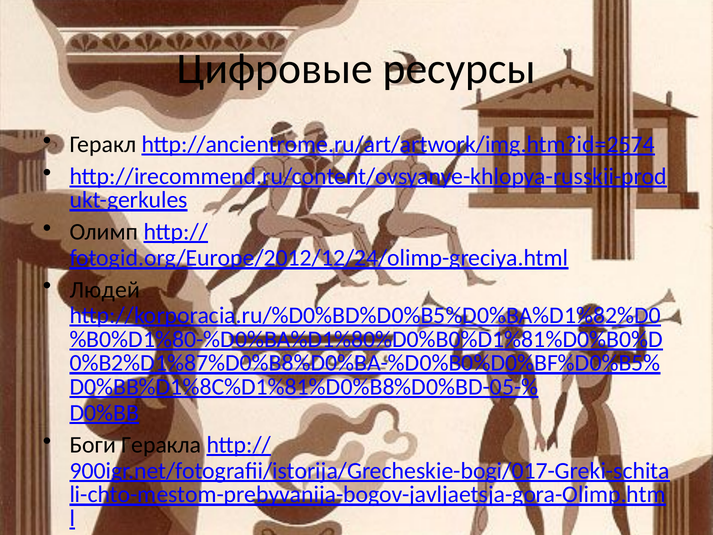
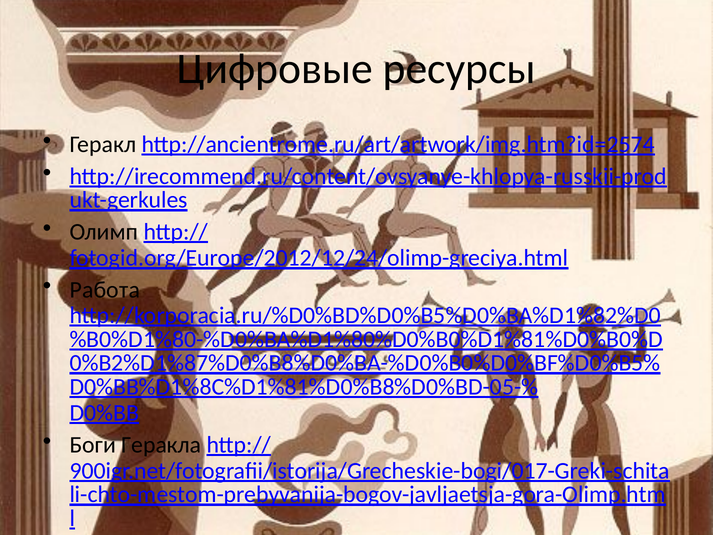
Людей: Людей -> Работа (105, 290)
